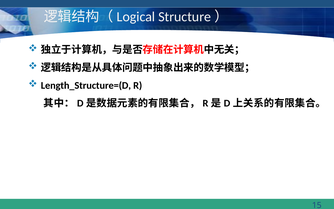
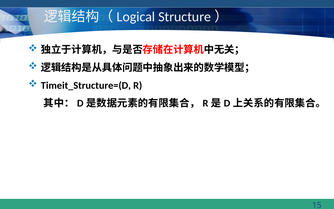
Length_Structure=(D: Length_Structure=(D -> Timeit_Structure=(D (86, 85)
